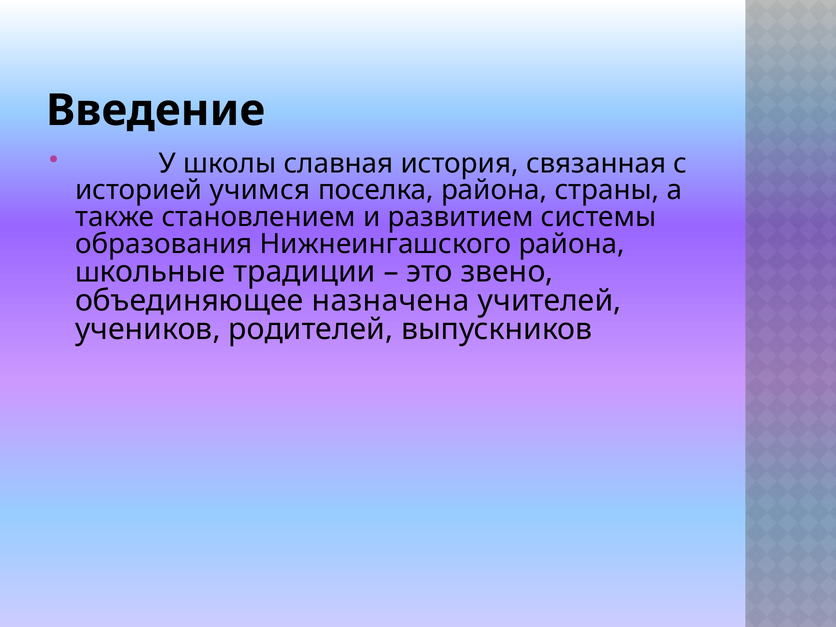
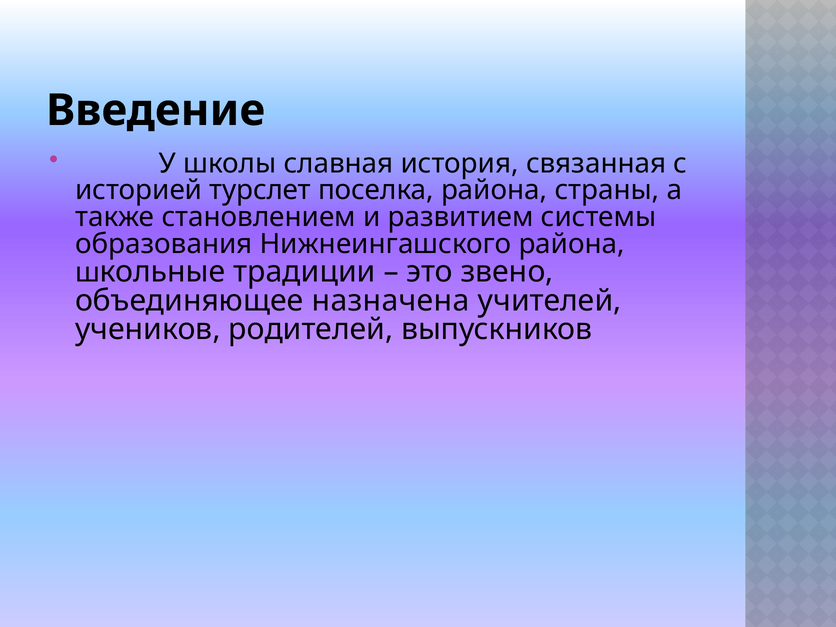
учимся: учимся -> турслет (260, 190)
